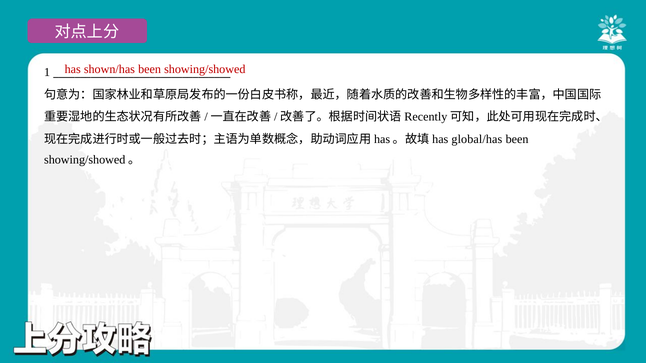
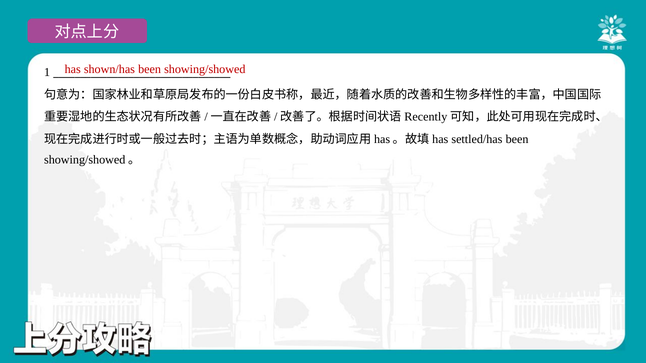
global/has: global/has -> settled/has (477, 139)
